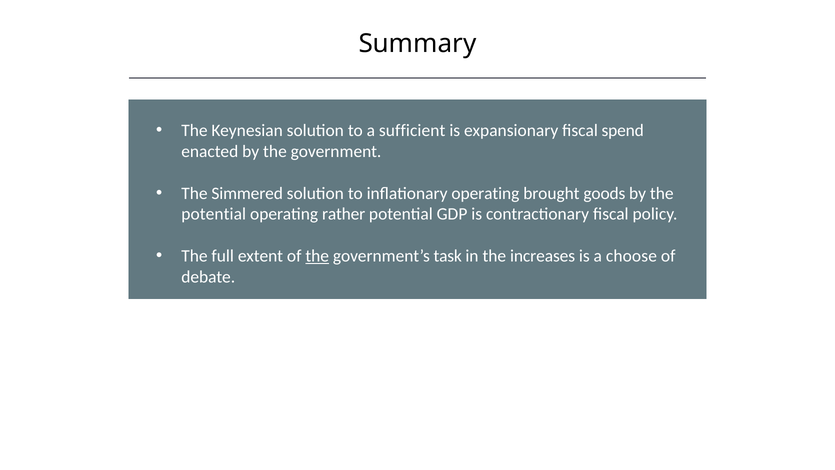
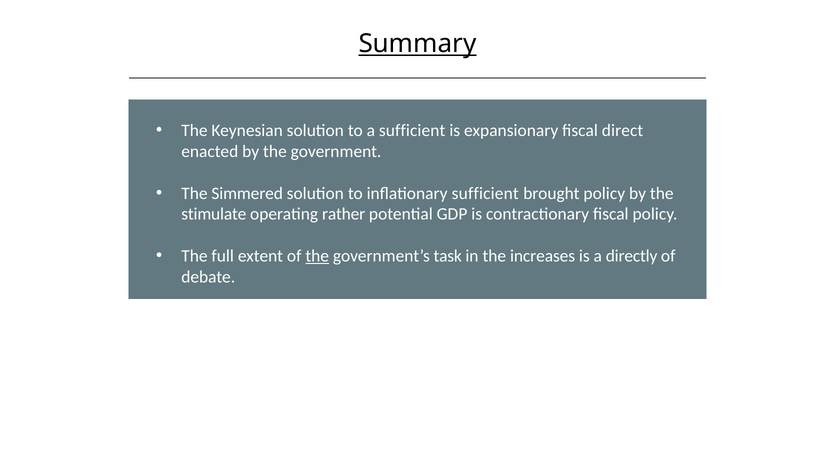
Summary underline: none -> present (417, 44)
spend: spend -> direct (623, 130)
inflationary operating: operating -> sufficient (485, 193)
brought goods: goods -> policy (604, 193)
potential: potential -> stimulate (214, 214)
choose: choose -> directly (632, 256)
